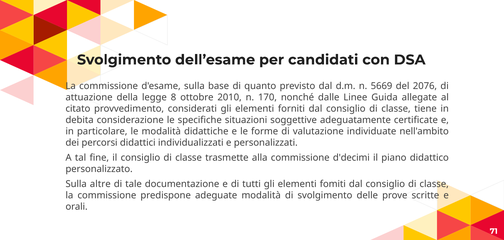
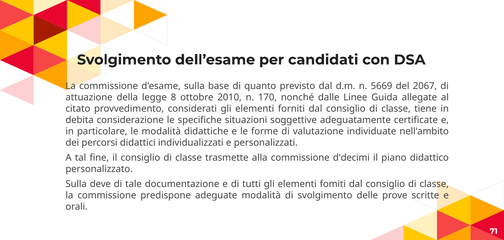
2076: 2076 -> 2067 (425, 86)
altre: altre -> deve (100, 184)
